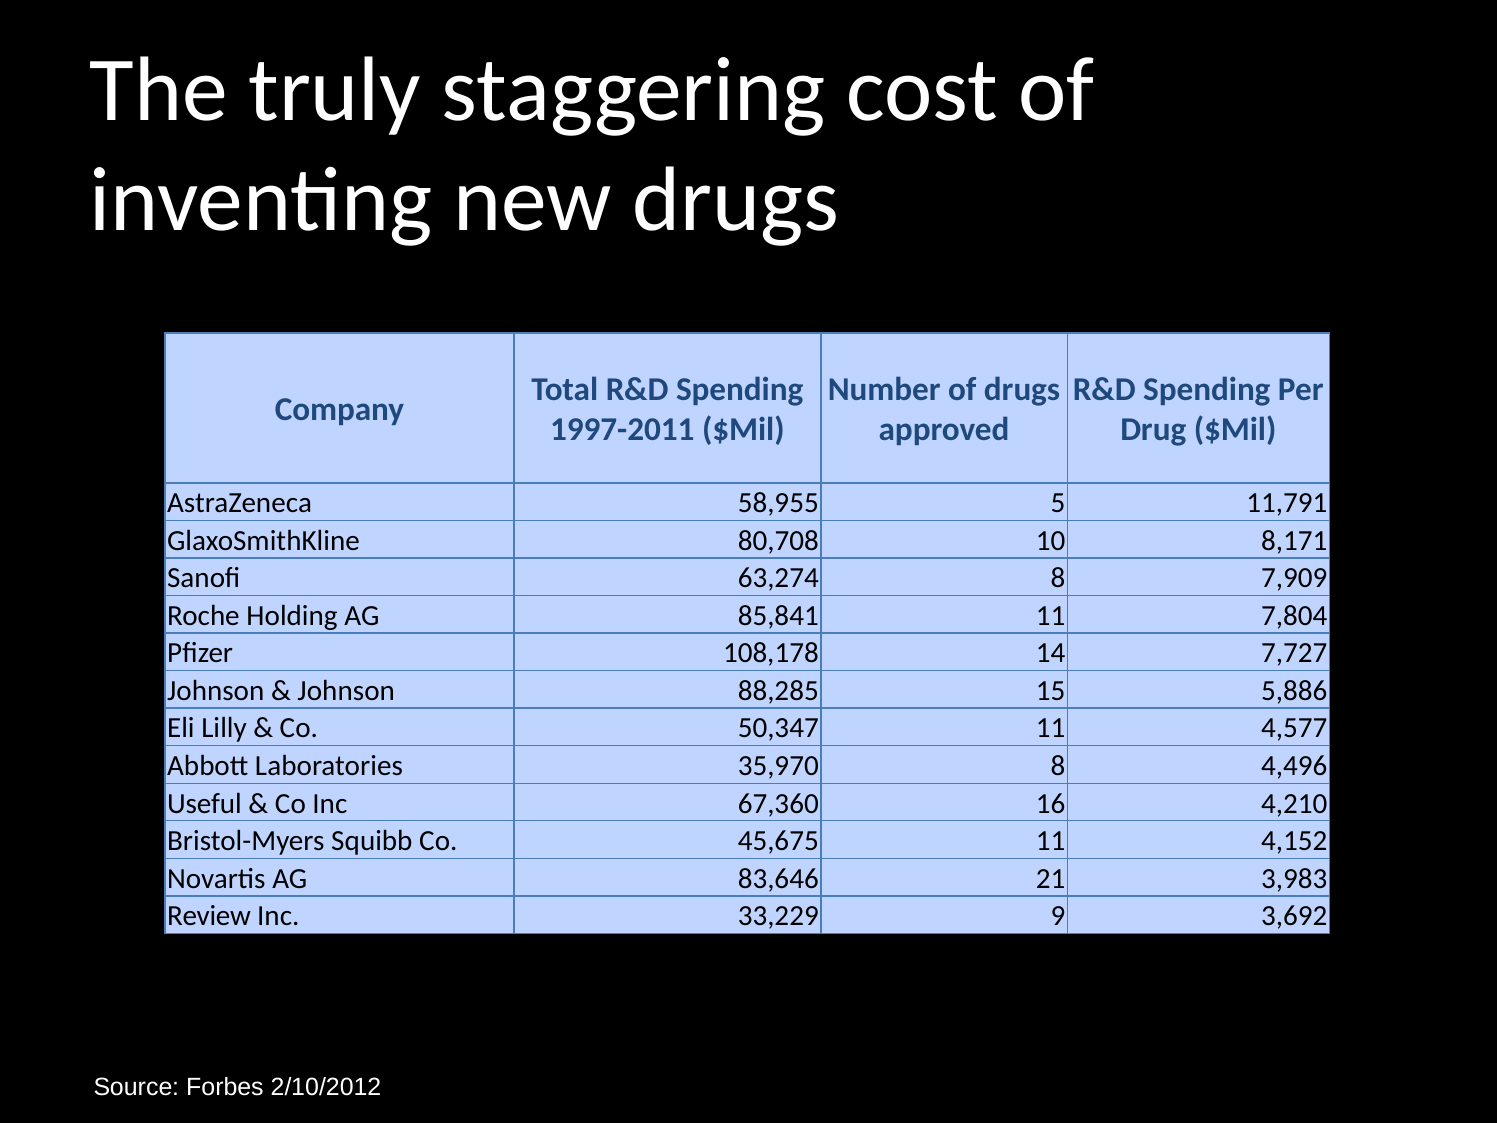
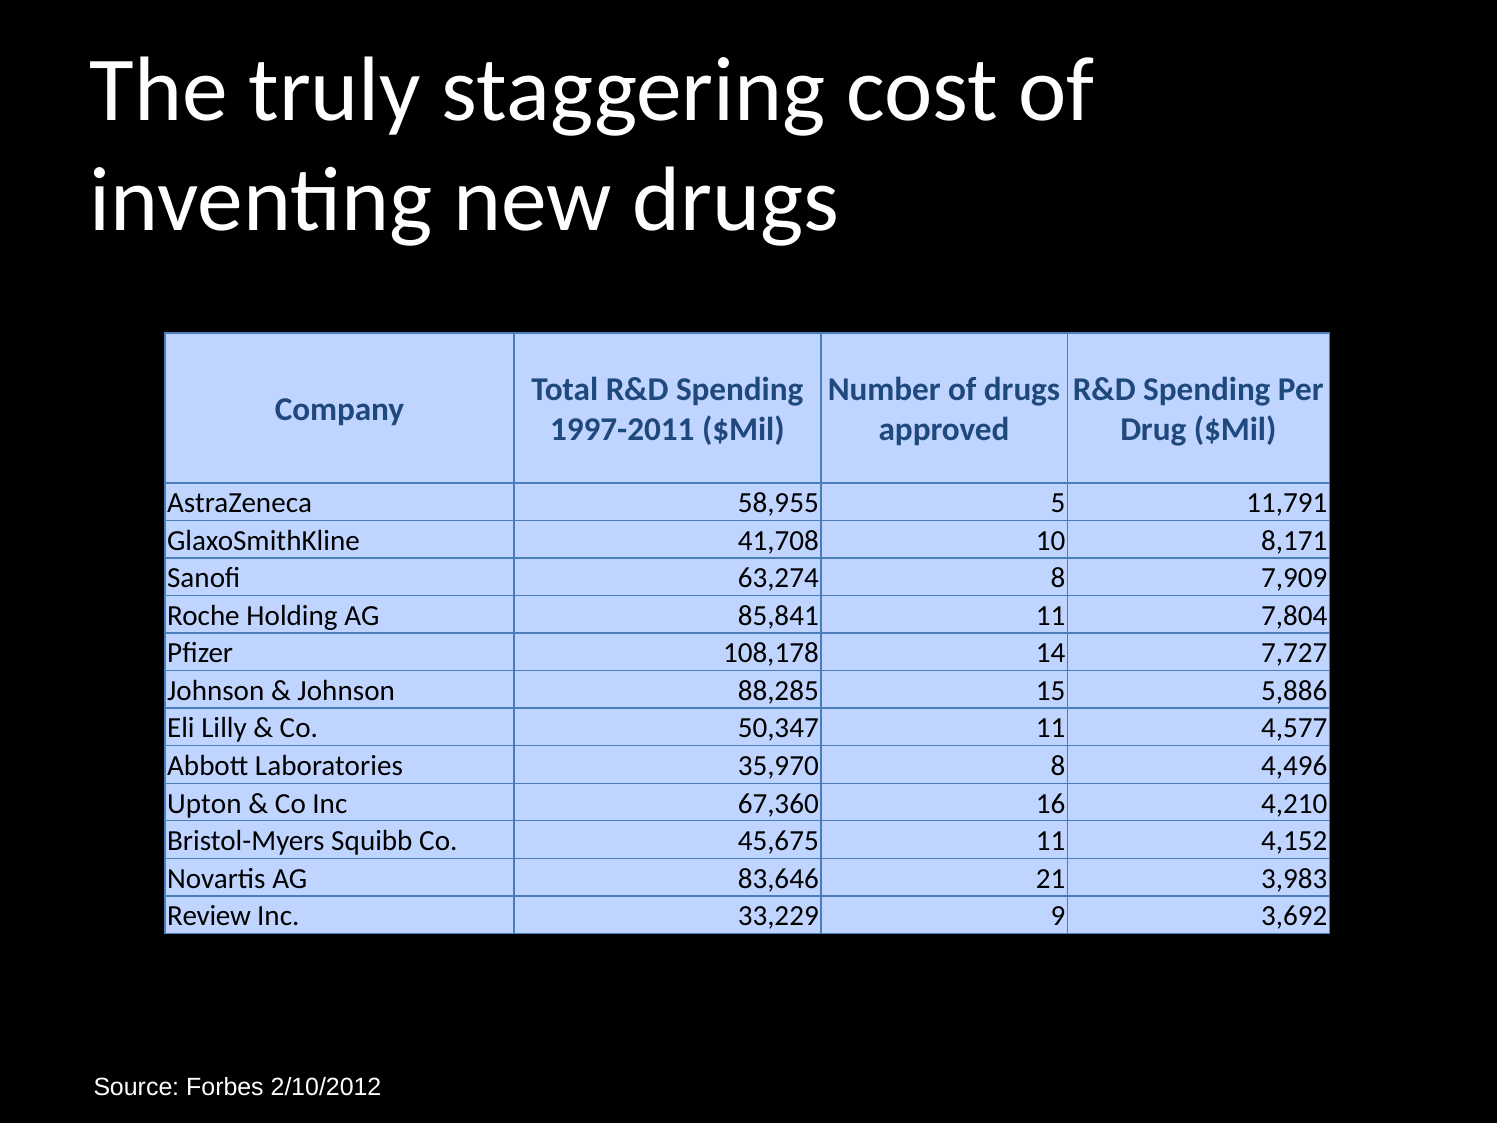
80,708: 80,708 -> 41,708 (778, 541)
Useful: Useful -> Upton (204, 803)
